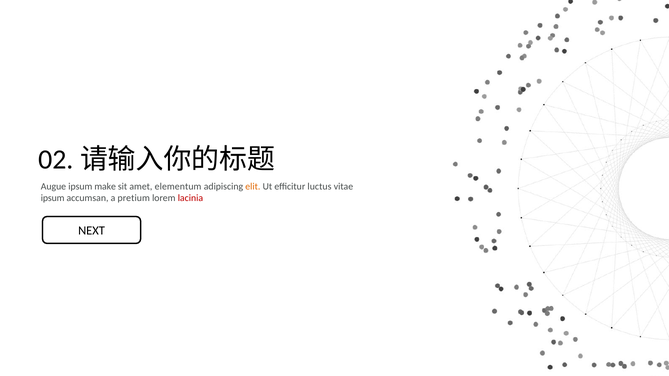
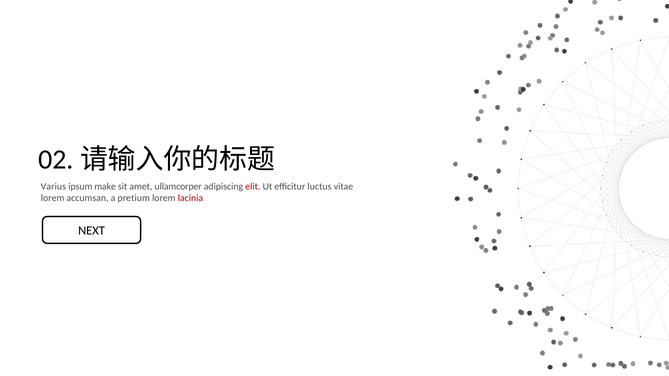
Augue: Augue -> Varius (53, 187)
elementum: elementum -> ullamcorper (178, 187)
elit colour: orange -> red (253, 187)
ipsum: ipsum -> lorem (53, 198)
